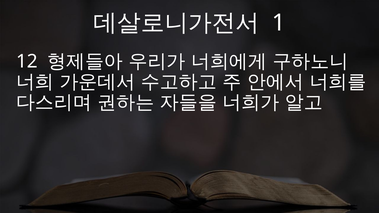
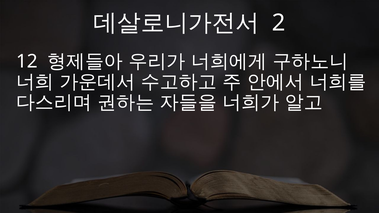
1: 1 -> 2 (279, 23)
